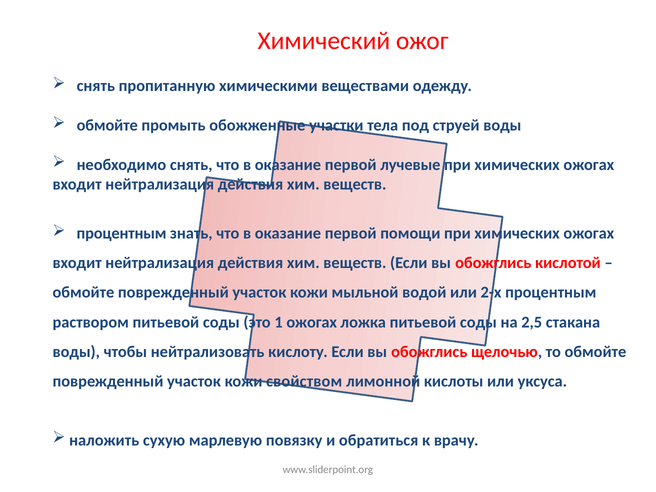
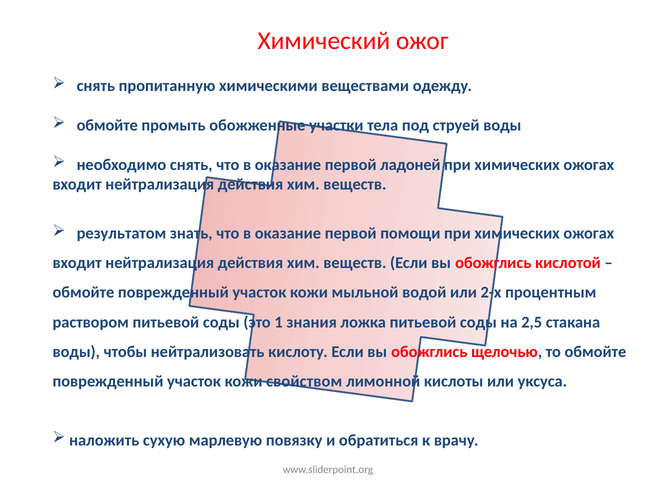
лучевые: лучевые -> ладоней (410, 165)
процентным: процентным -> результатом (121, 234)
1 ожогах: ожогах -> знания (312, 322)
